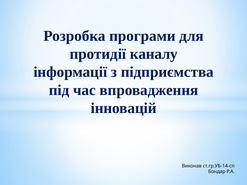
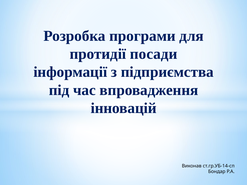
каналу: каналу -> посади (154, 54)
